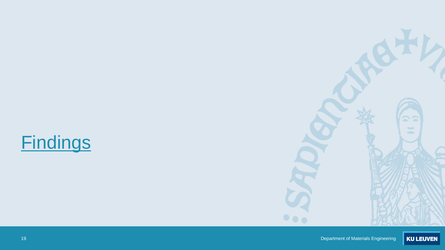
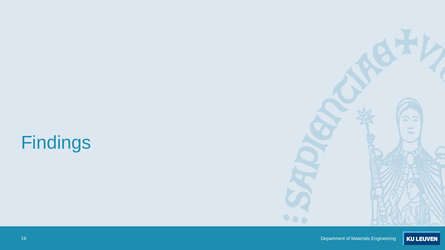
Findings underline: present -> none (56, 143)
